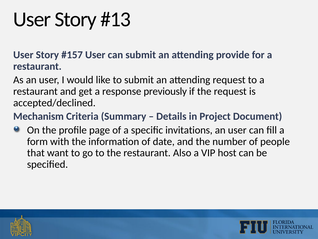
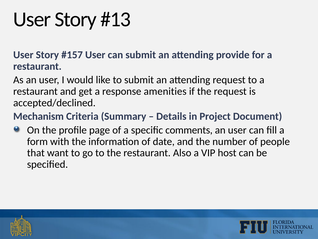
previously: previously -> amenities (165, 91)
invitations: invitations -> comments (189, 130)
